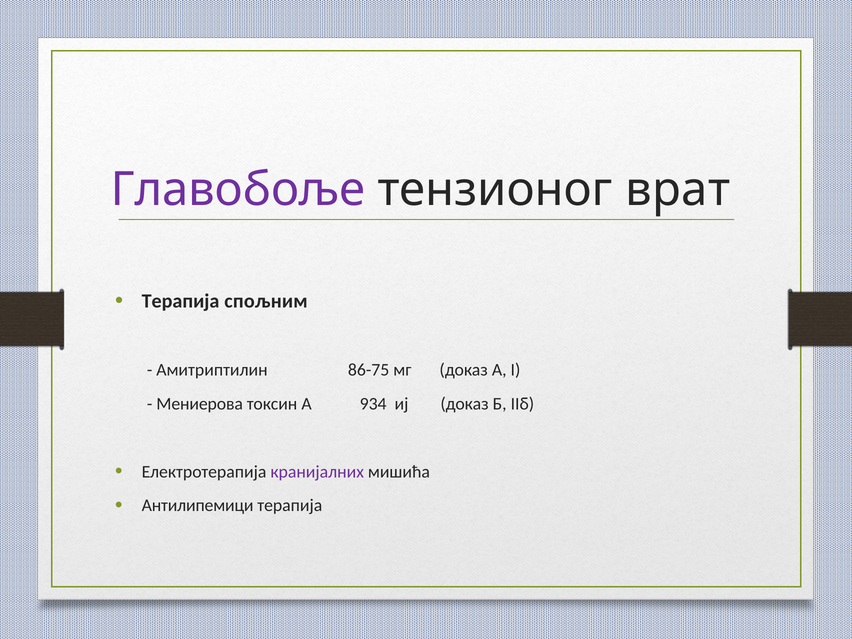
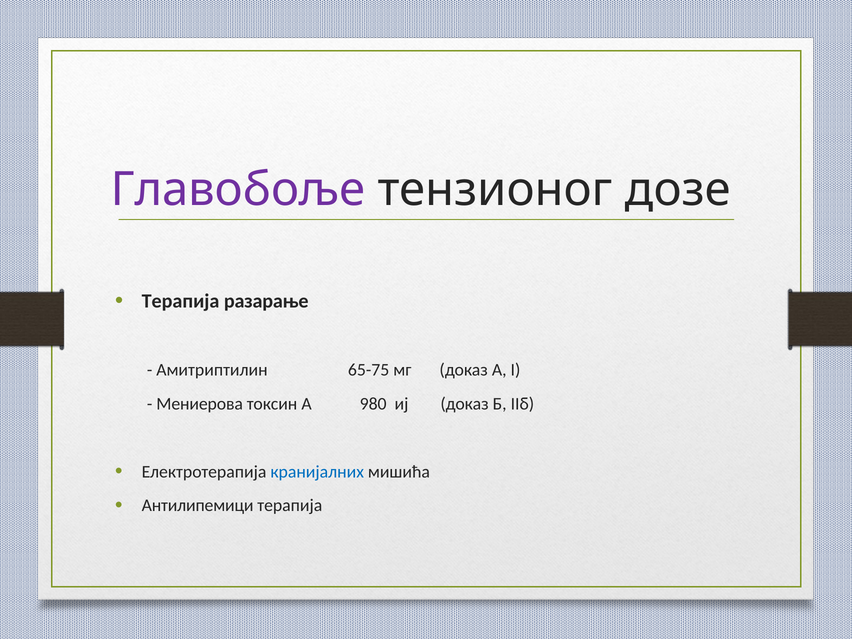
врат: врат -> дозе (678, 189)
спољним: спољним -> разарање (266, 301)
86-75: 86-75 -> 65-75 (369, 370)
934: 934 -> 980 (373, 404)
кранијалних colour: purple -> blue (317, 472)
